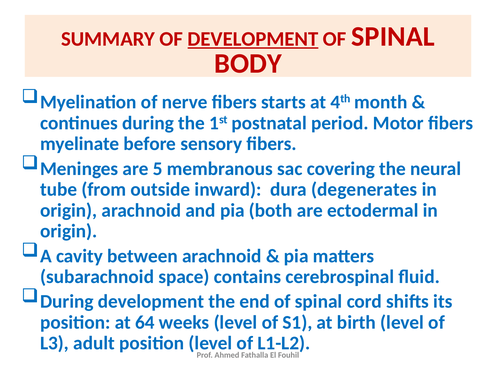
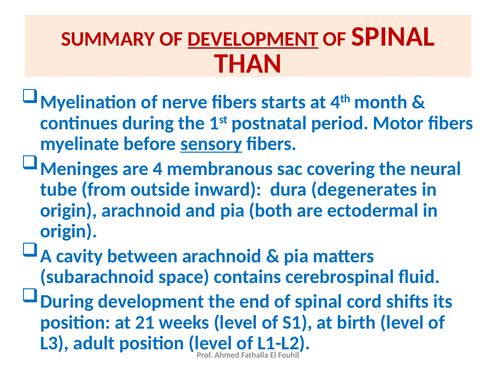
BODY: BODY -> THAN (248, 64)
sensory underline: none -> present (211, 144)
5: 5 -> 4 (158, 169)
64: 64 -> 21 (145, 322)
